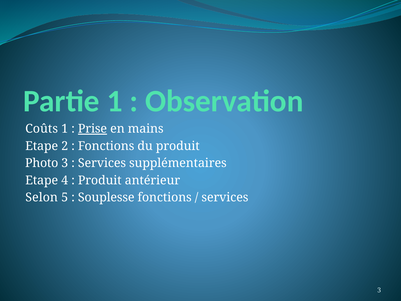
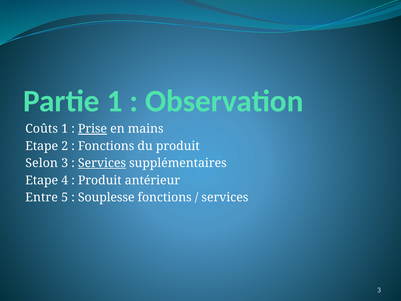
Photo: Photo -> Selon (42, 163)
Services underline: none -> present (102, 163)
Selon: Selon -> Entre (42, 197)
